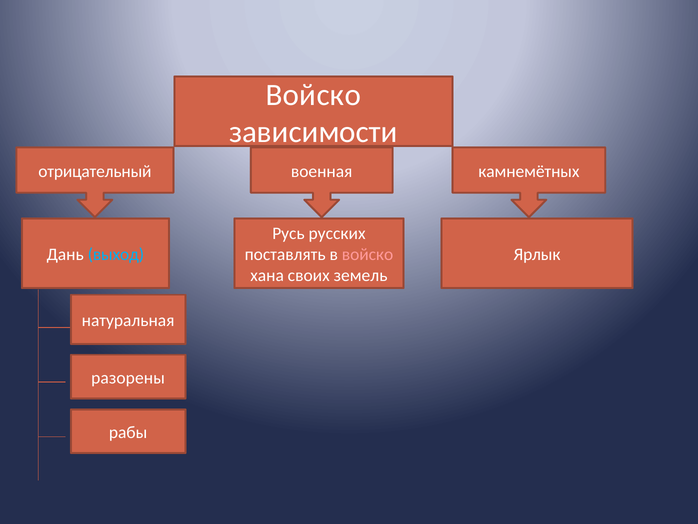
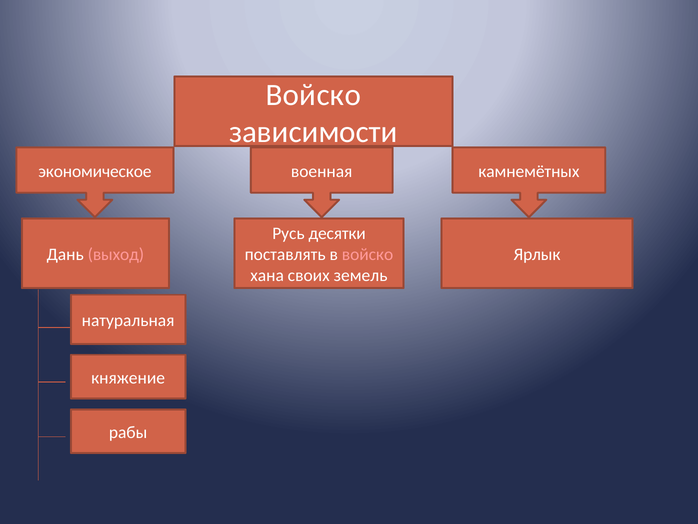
отрицательный: отрицательный -> экономическое (95, 171)
русских: русских -> десятки (337, 233)
выход colour: light blue -> pink (116, 254)
разорены: разорены -> княжение (128, 377)
